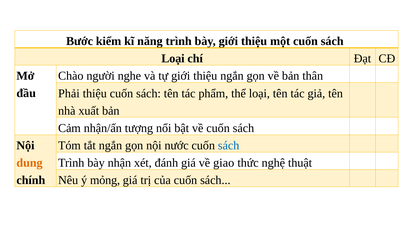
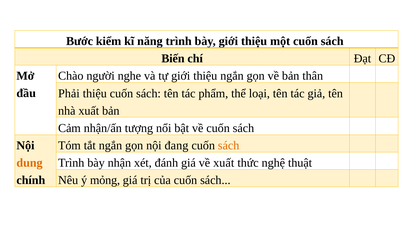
Loại: Loại -> Biến (173, 58)
nước: nước -> đang (176, 145)
sách colour: blue -> orange (229, 145)
về giao: giao -> xuất (224, 162)
